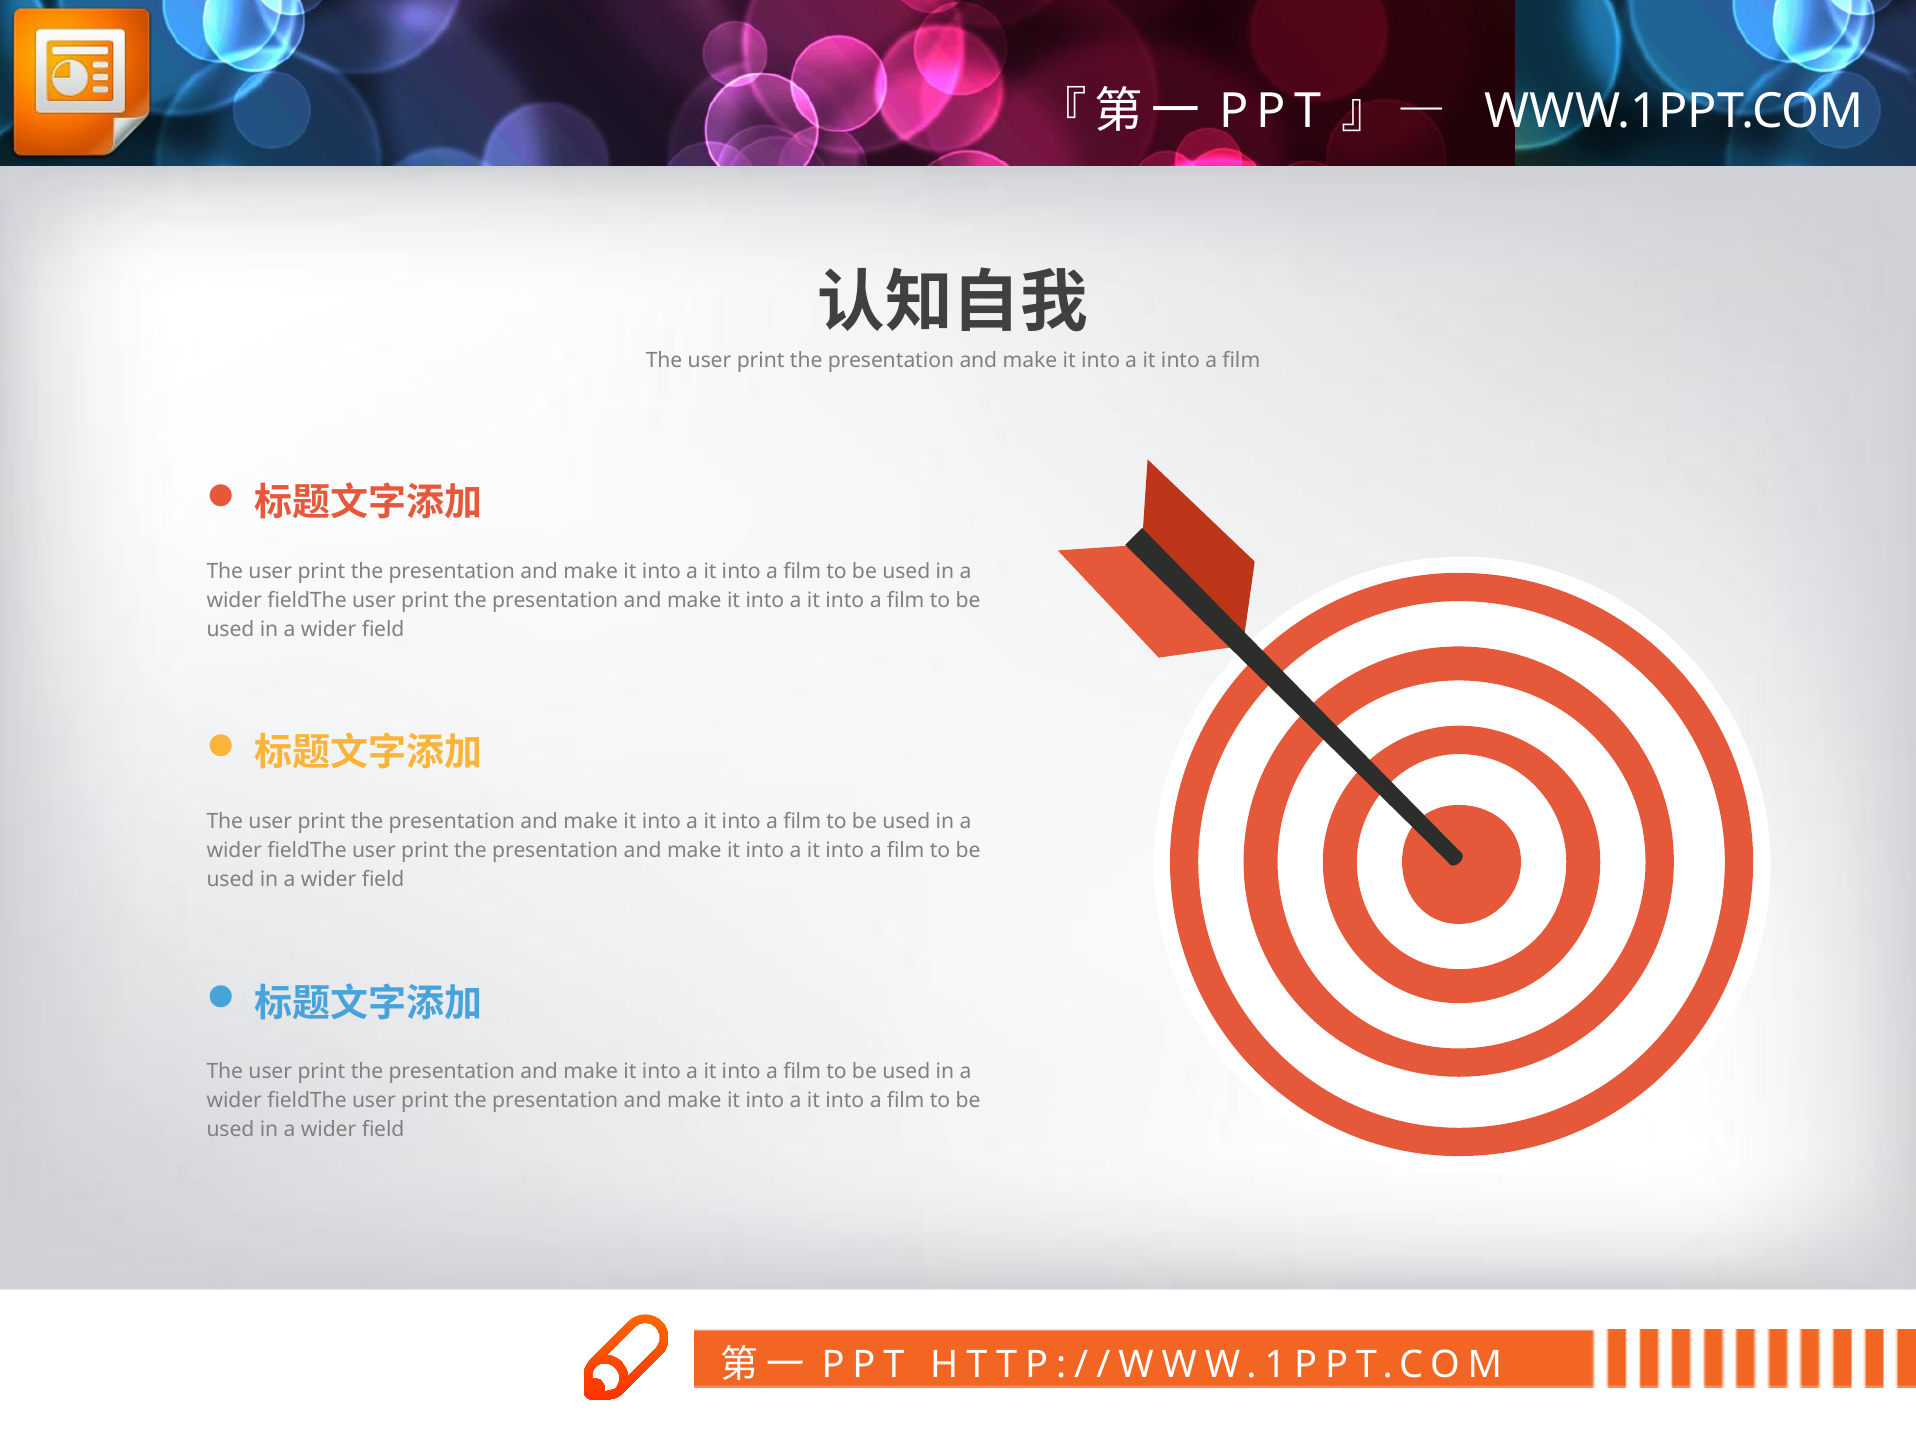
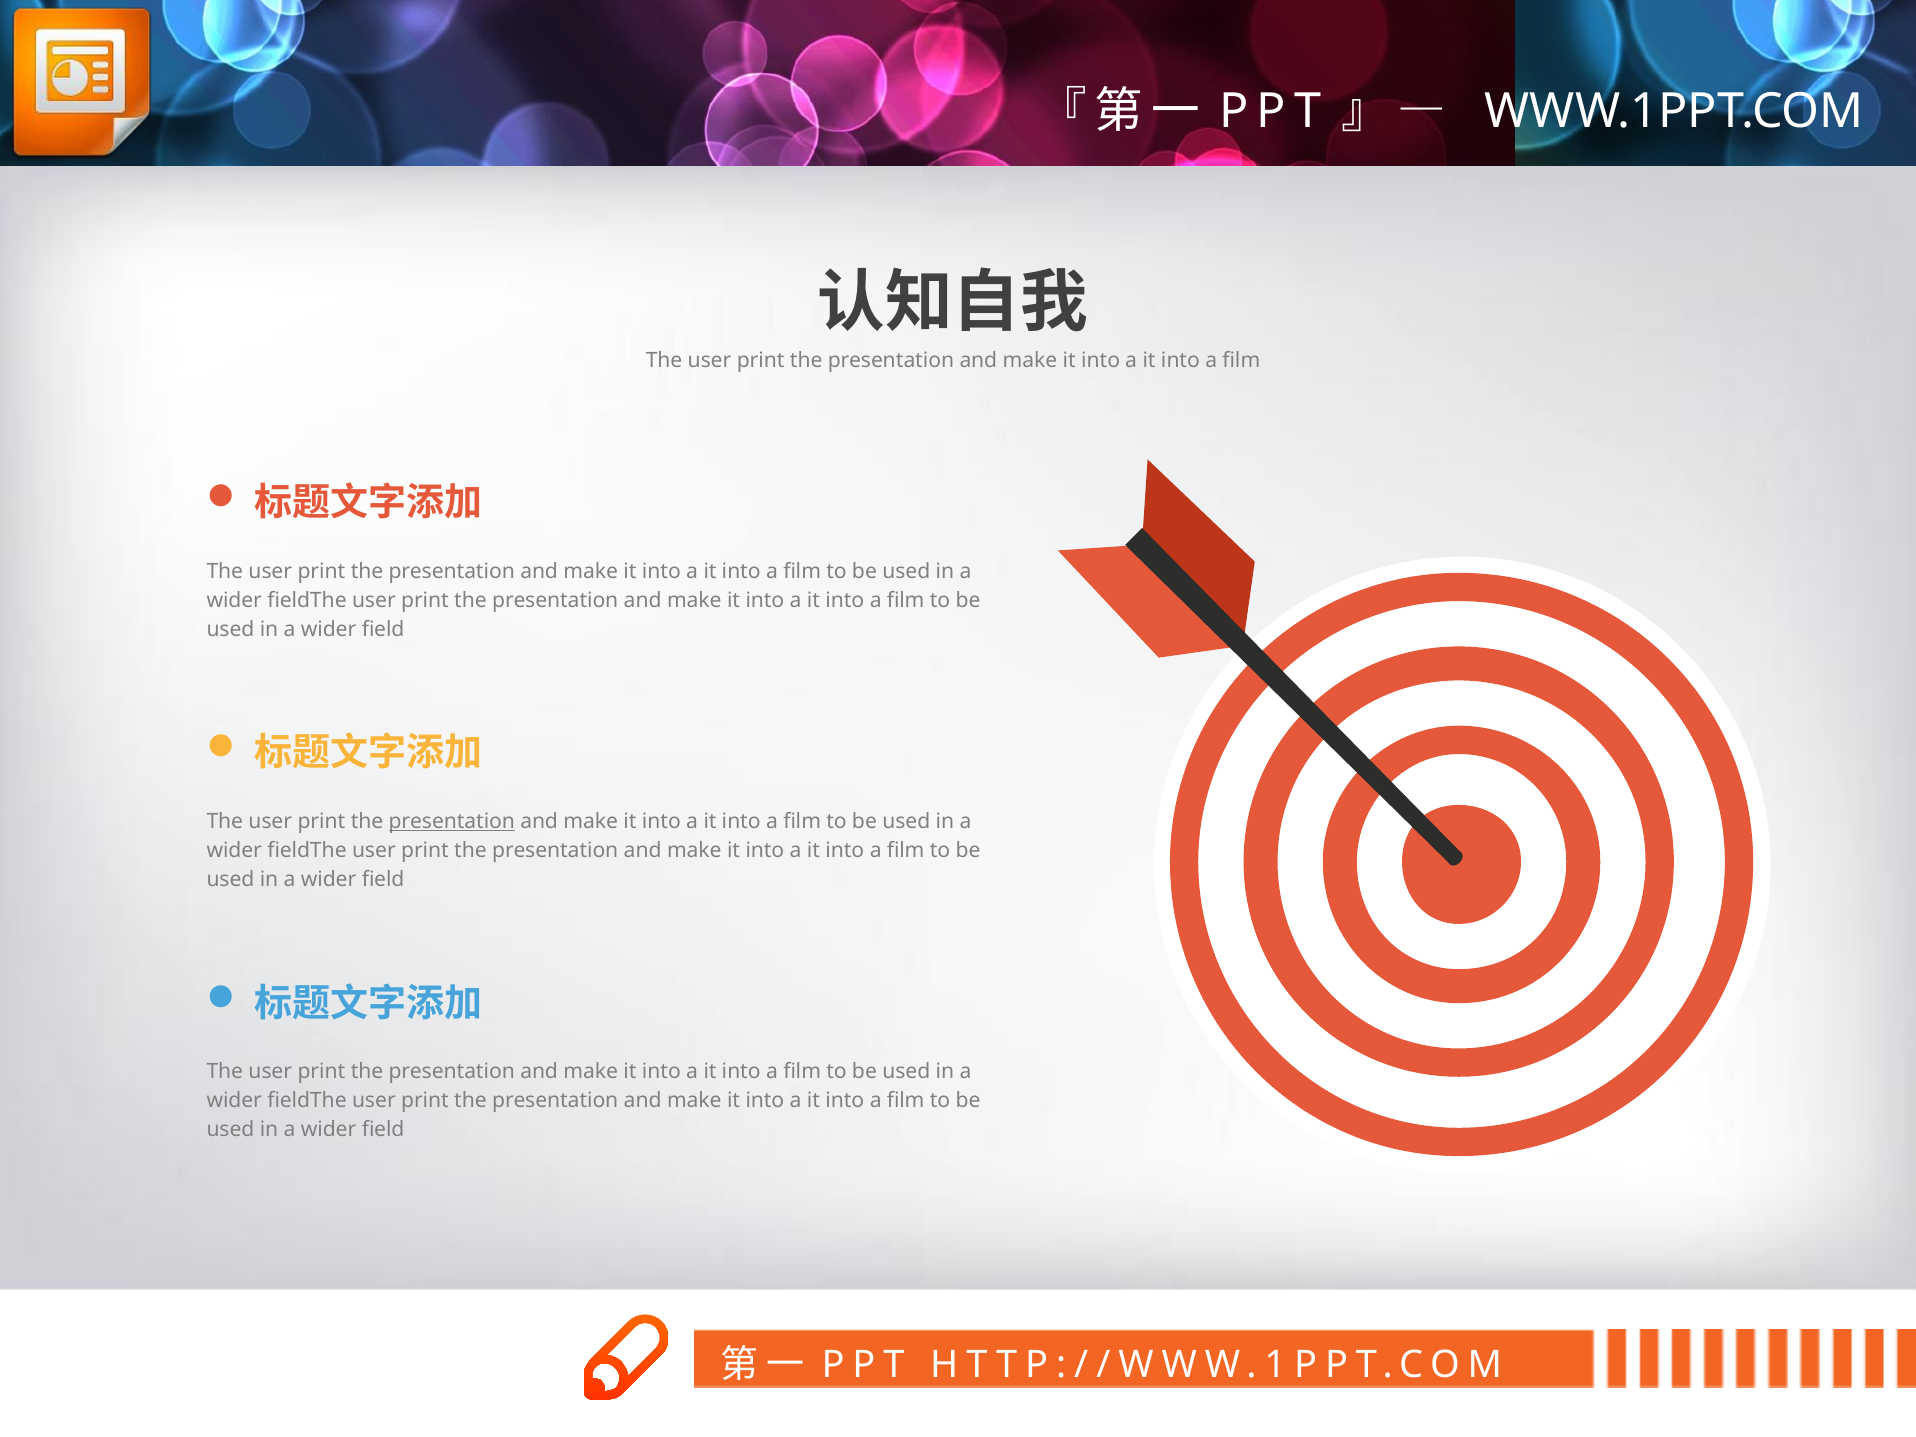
presentation underline: none -> present (452, 821)
